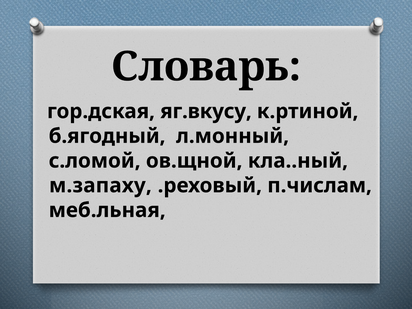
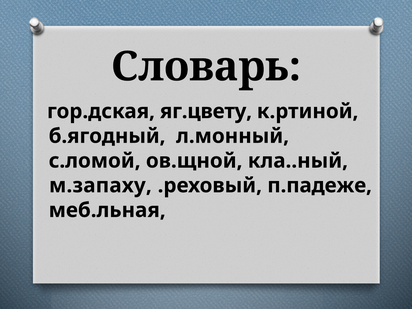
яг.вкусу: яг.вкусу -> яг.цвету (206, 111)
п.числам: п.числам -> п.падеже (320, 186)
